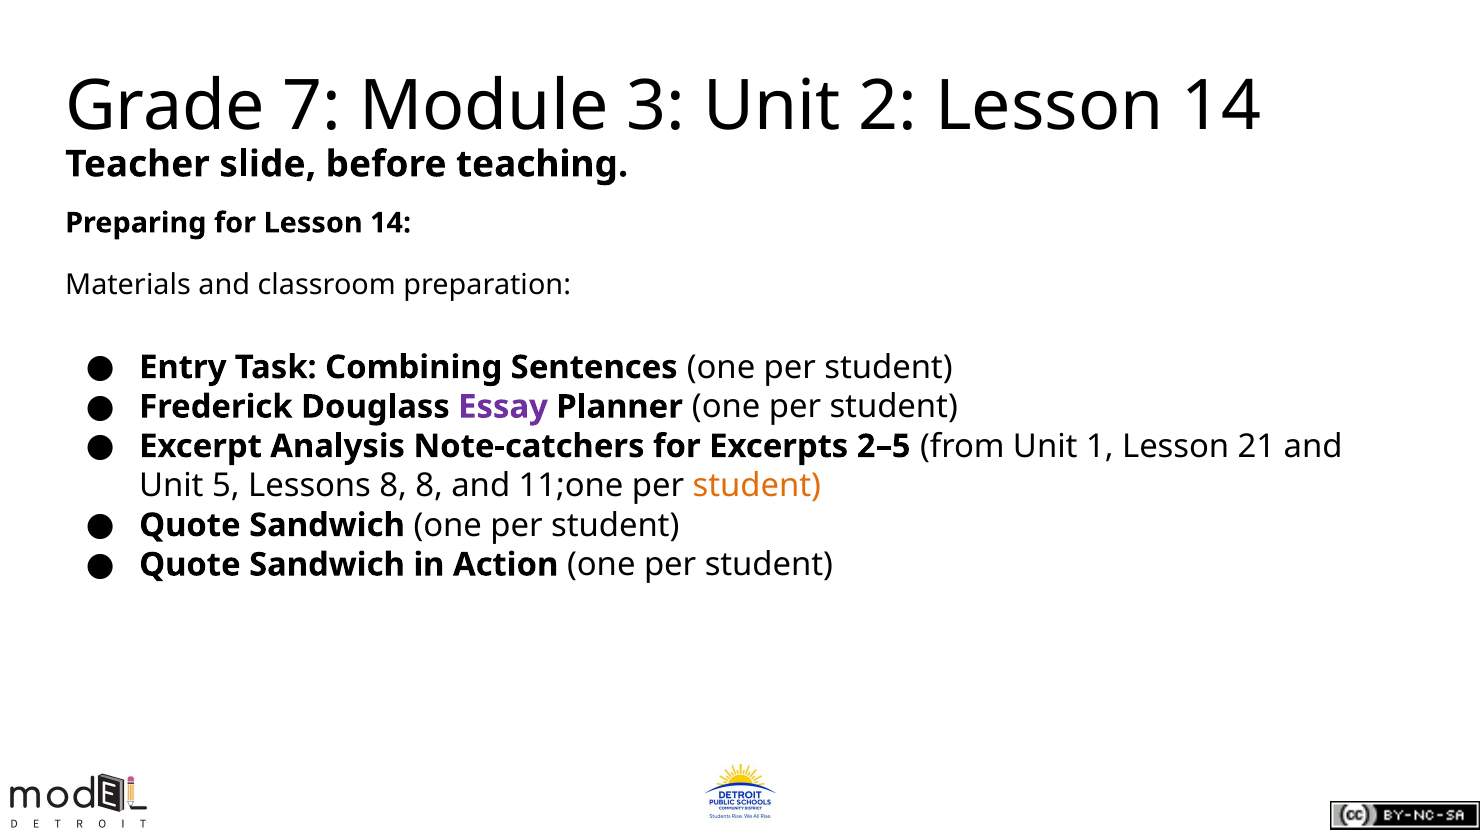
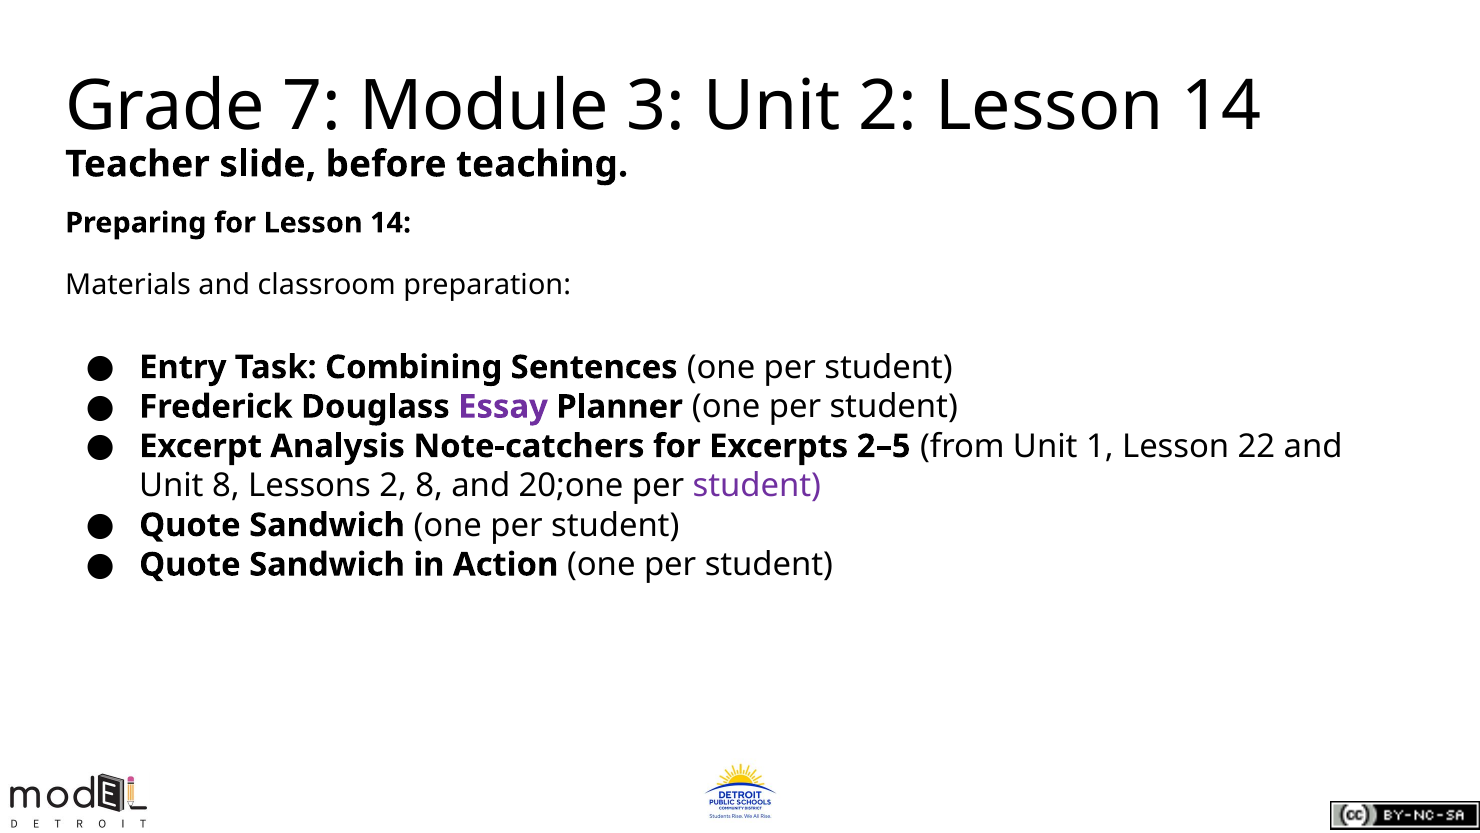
21: 21 -> 22 (1256, 446)
Unit 5: 5 -> 8 (226, 485)
Lessons 8: 8 -> 2 (393, 485)
11;one: 11;one -> 20;one (571, 485)
student colour: orange -> purple (757, 485)
